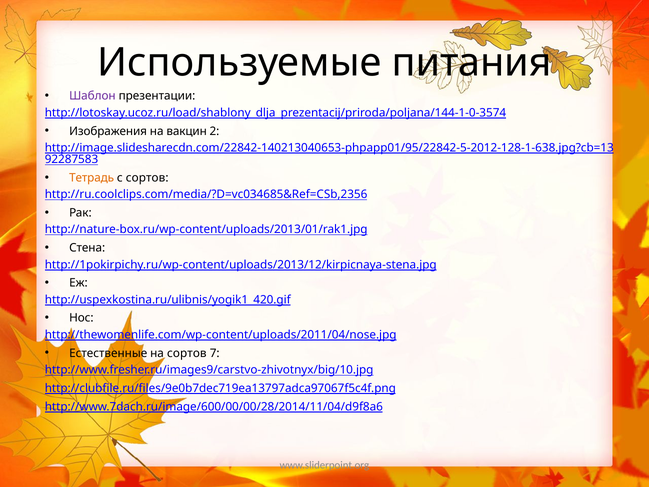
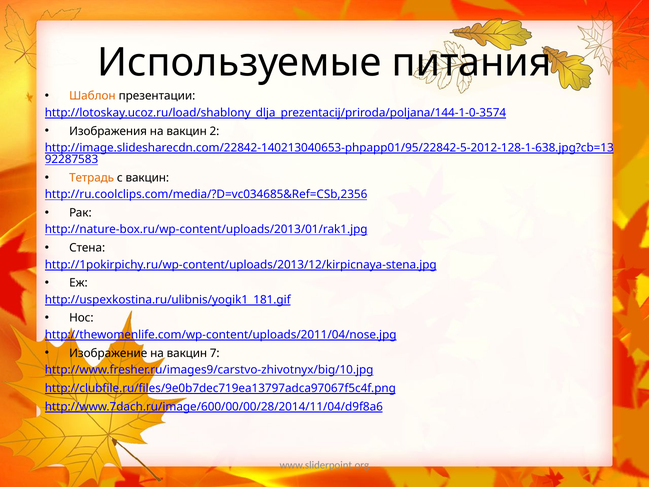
Шаблон colour: purple -> orange (92, 96)
с сортов: сортов -> вакцин (147, 178)
http://uspexkostina.ru/ulibnis/yogik1_420.gif: http://uspexkostina.ru/ulibnis/yogik1_420.gif -> http://uspexkostina.ru/ulibnis/yogik1_181.gif (168, 300)
Естественные: Естественные -> Изображение (108, 353)
сортов: сортов -> вакцин (187, 353)
